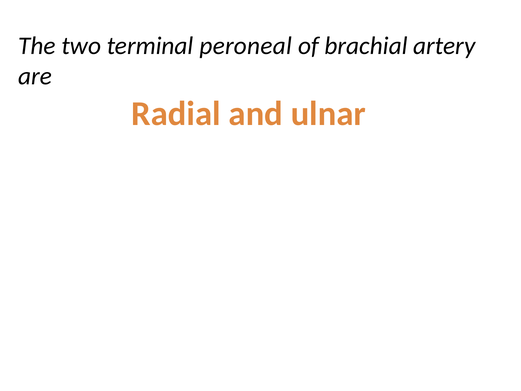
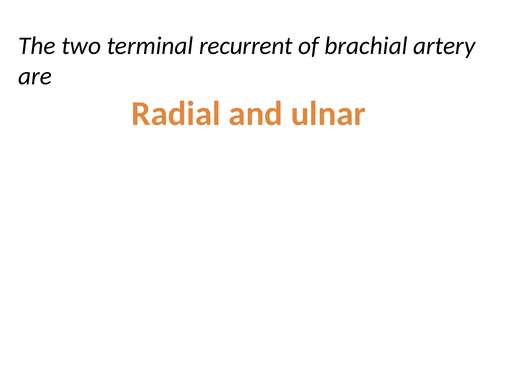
peroneal: peroneal -> recurrent (246, 46)
